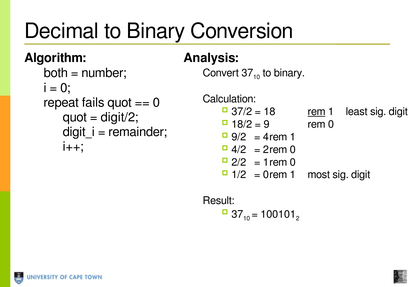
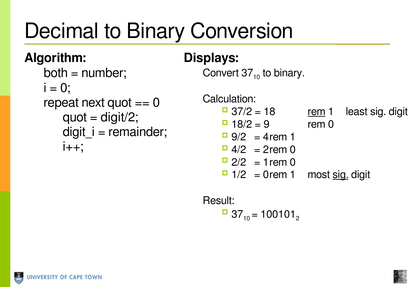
Analysis: Analysis -> Displays (211, 58)
fails: fails -> next (93, 103)
sig underline: none -> present (341, 175)
